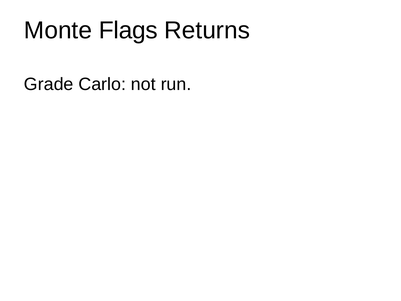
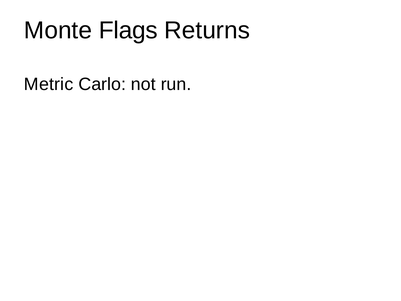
Grade: Grade -> Metric (49, 84)
